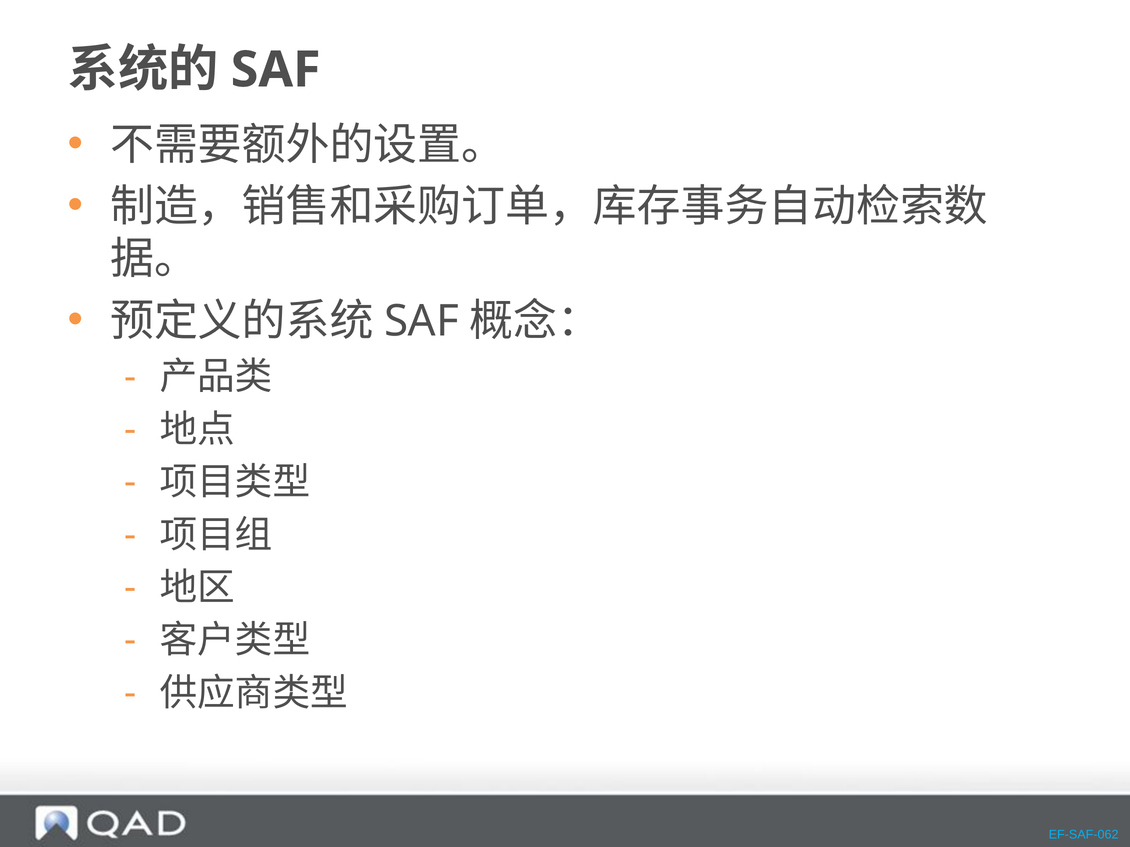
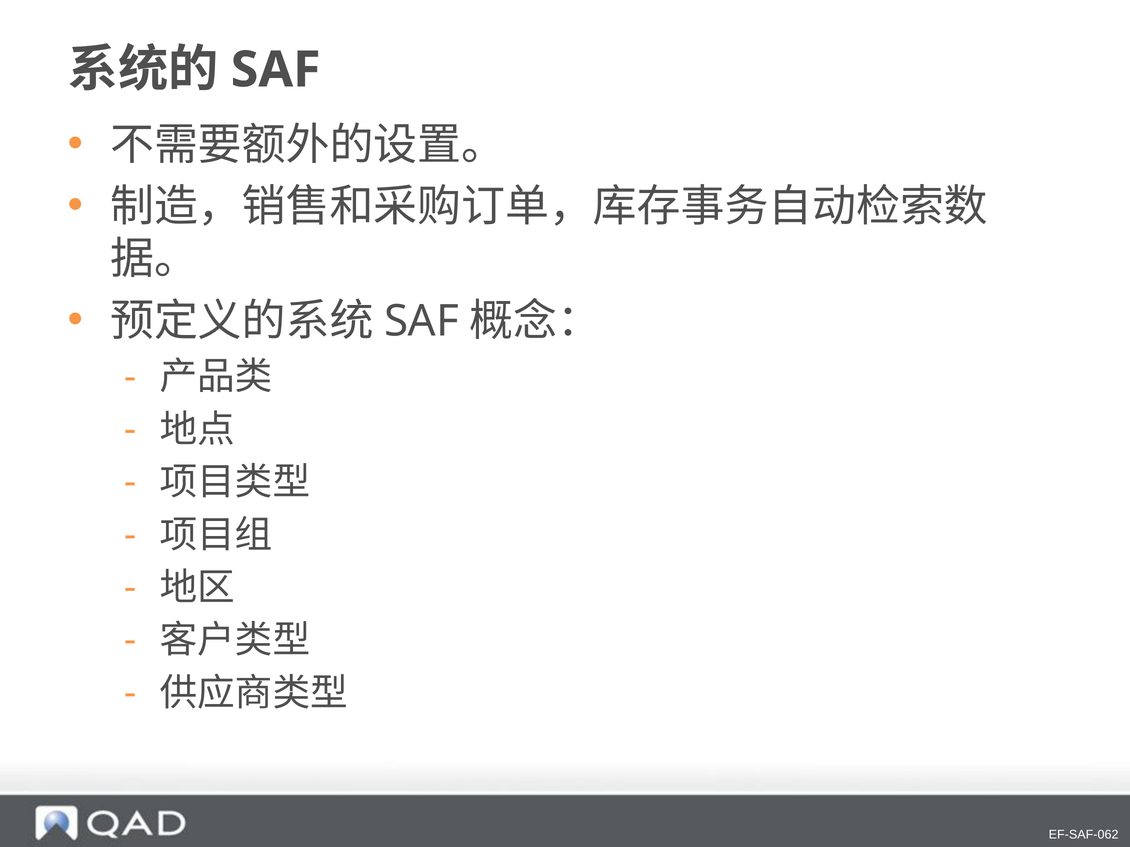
EF-SAF-062 colour: light blue -> white (1084, 835)
